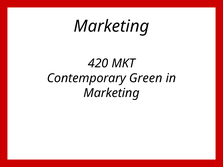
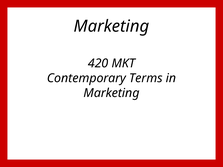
Green: Green -> Terms (146, 78)
